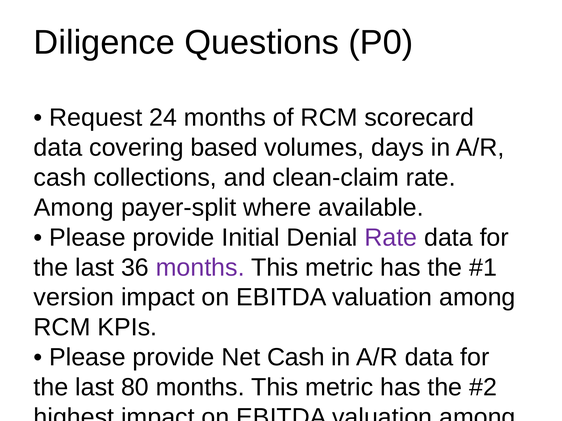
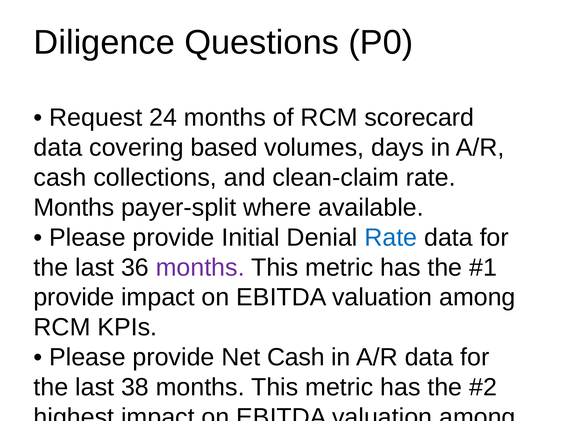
Among: Among -> Months (74, 208)
Rate colour: purple -> blue (391, 238)
version: version -> provide (74, 298)
80: 80 -> 38 (135, 388)
